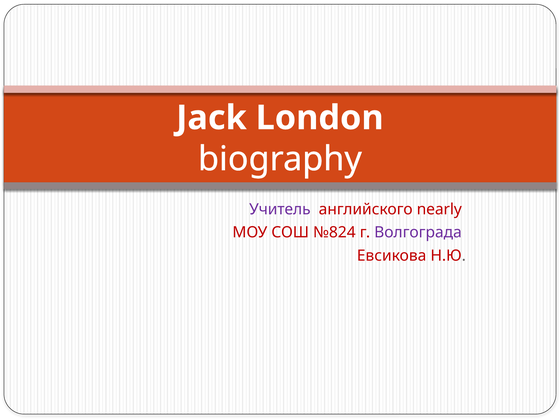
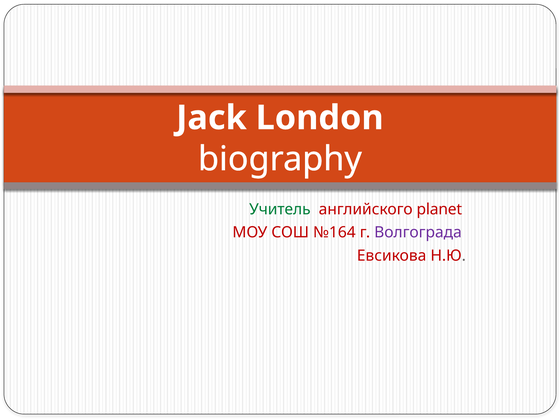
Учитель colour: purple -> green (280, 209)
nearly: nearly -> planet (439, 209)
№824: №824 -> №164 (334, 232)
